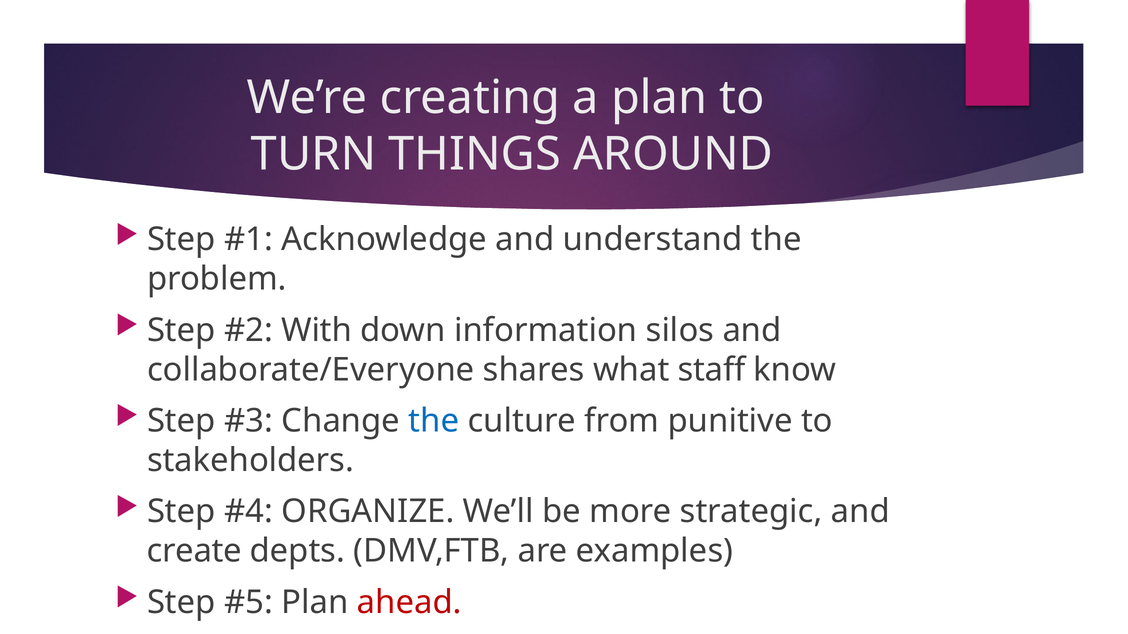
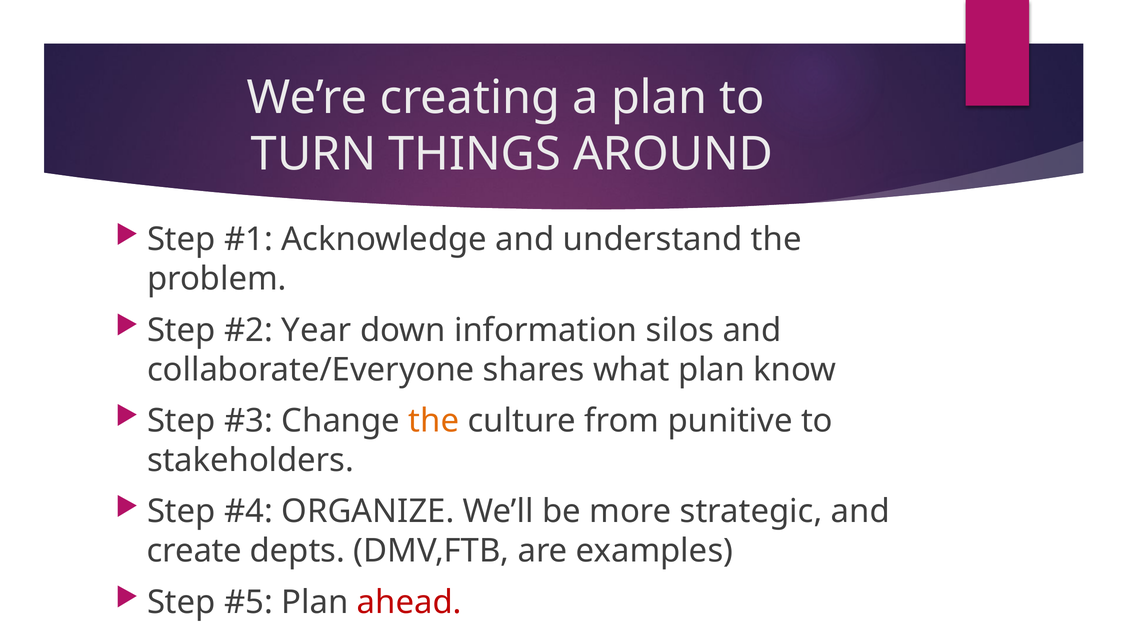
With: With -> Year (316, 331)
what staff: staff -> plan (712, 370)
the colour: blue -> orange (434, 421)
